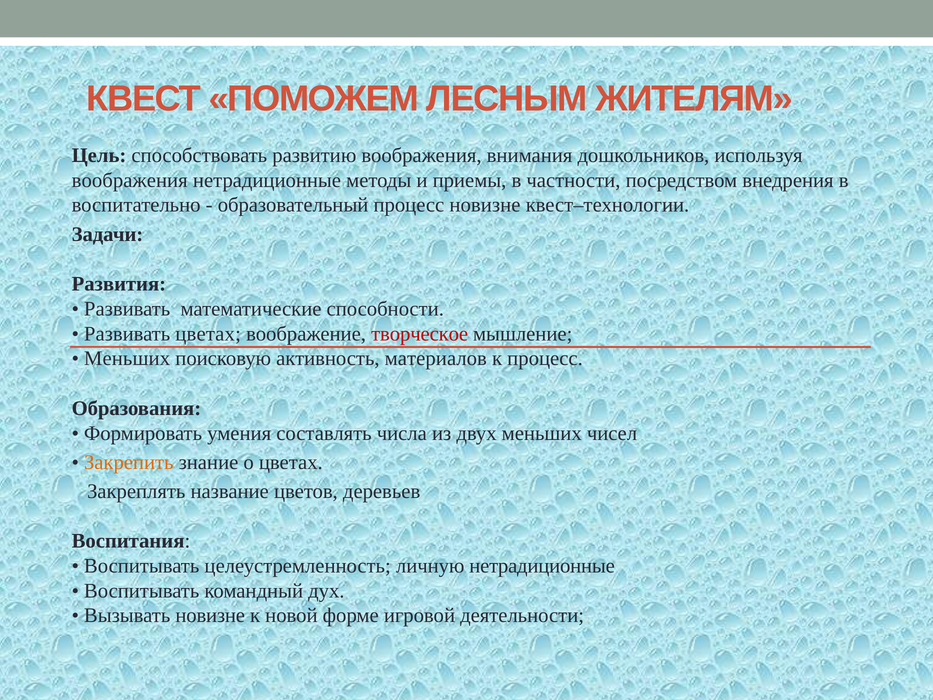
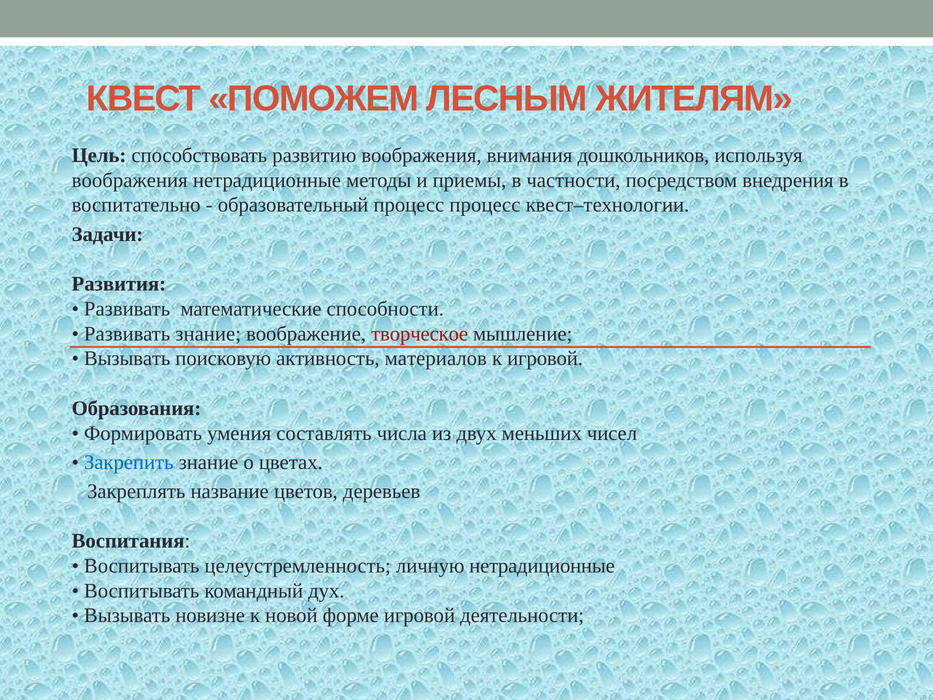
процесс новизне: новизне -> процесс (485, 205)
Развивать цветах: цветах -> знание (208, 334)
Меньших: Меньших -> Вызывать (127, 358)
к процесс: процесс -> игровой (545, 358)
Закрепить colour: orange -> blue (129, 462)
